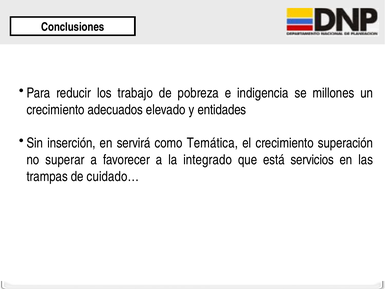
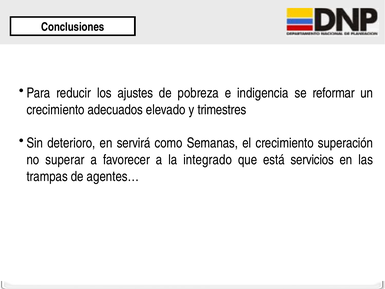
trabajo: trabajo -> ajustes (135, 93)
millones: millones -> reformar (334, 93)
entidades: entidades -> trimestres (222, 110)
inserción: inserción -> deterioro (71, 143)
Temática: Temática -> Semanas (212, 143)
cuidado…: cuidado… -> agentes… (113, 176)
